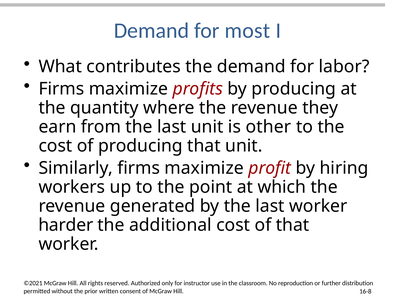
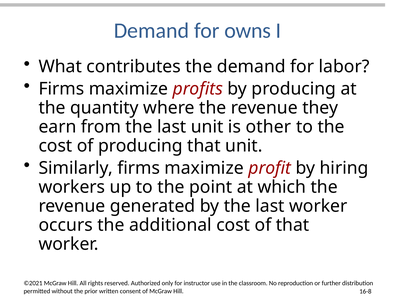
most: most -> owns (248, 31)
harder: harder -> occurs (66, 225)
